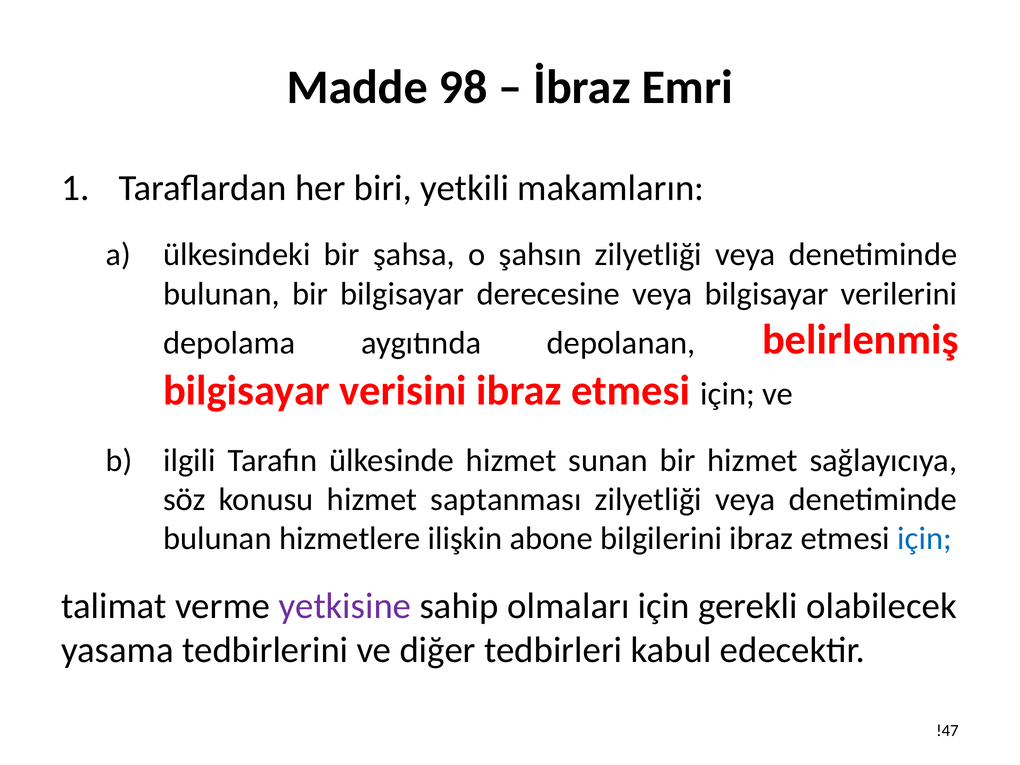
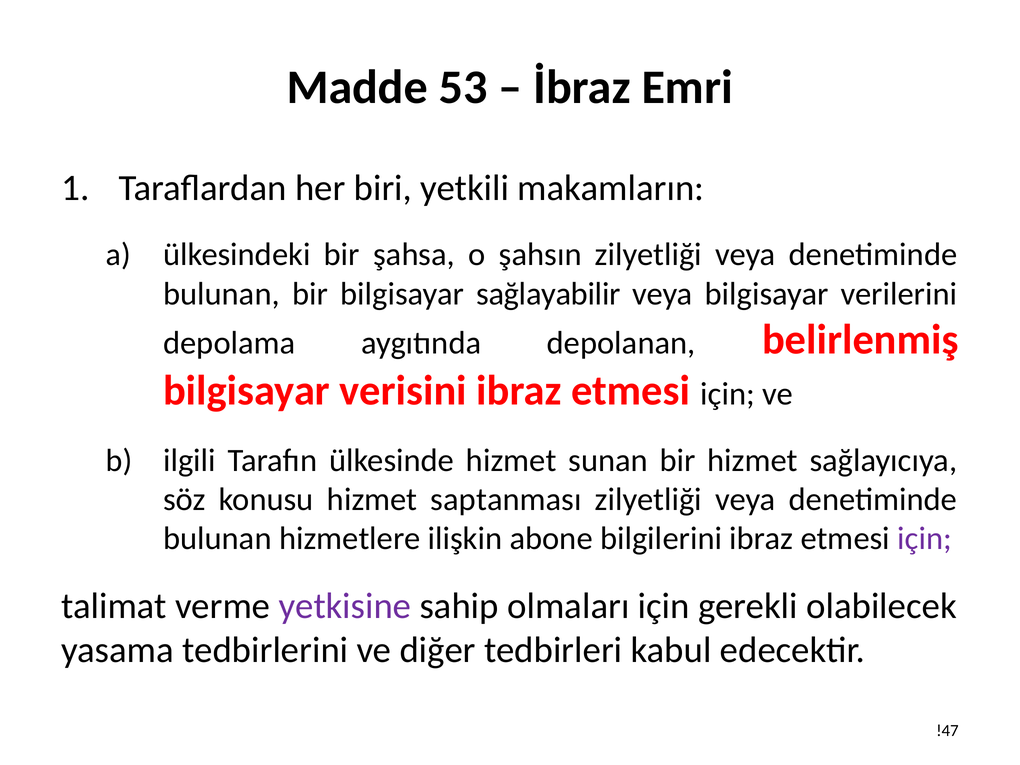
98: 98 -> 53 (463, 88)
derecesine: derecesine -> sağlayabilir (548, 294)
için colour: blue -> purple (925, 539)
